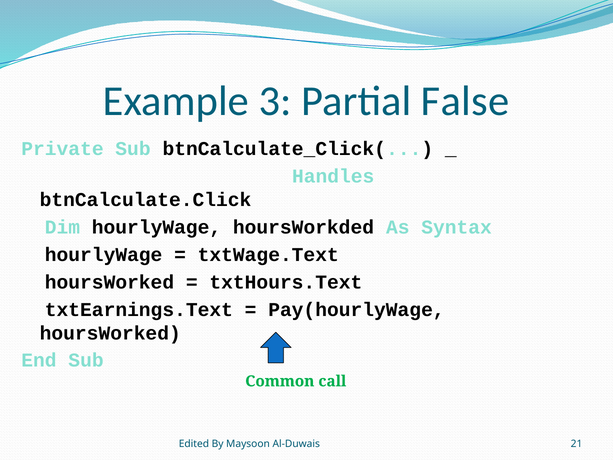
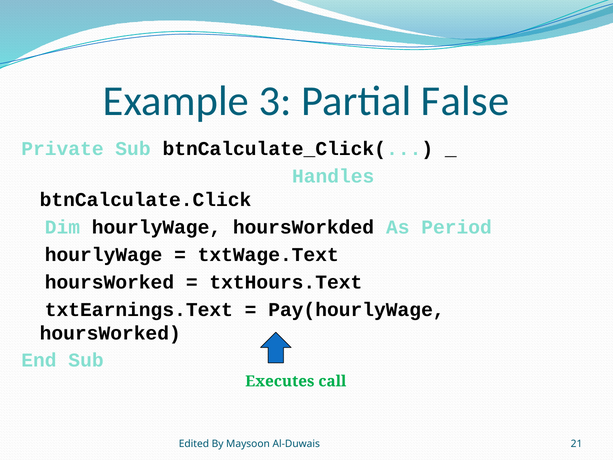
Syntax: Syntax -> Period (457, 227)
Common: Common -> Executes (280, 381)
